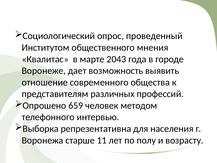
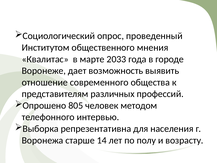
2043: 2043 -> 2033 (116, 59)
659: 659 -> 805 (76, 105)
11: 11 -> 14 (102, 140)
